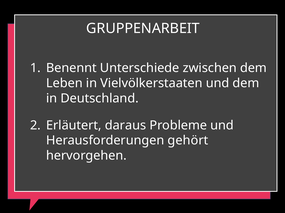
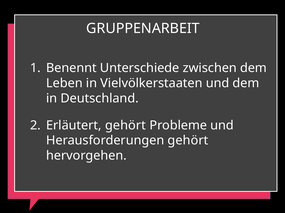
Erläutert daraus: daraus -> gehört (125, 126)
